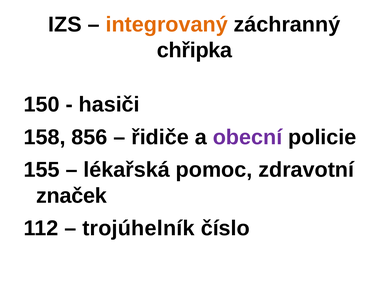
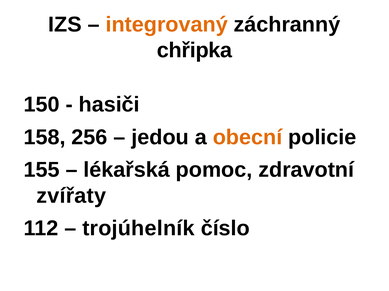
856: 856 -> 256 (89, 138)
řidiče: řidiče -> jedou (160, 138)
obecní colour: purple -> orange (248, 138)
značek: značek -> zvířaty (71, 196)
